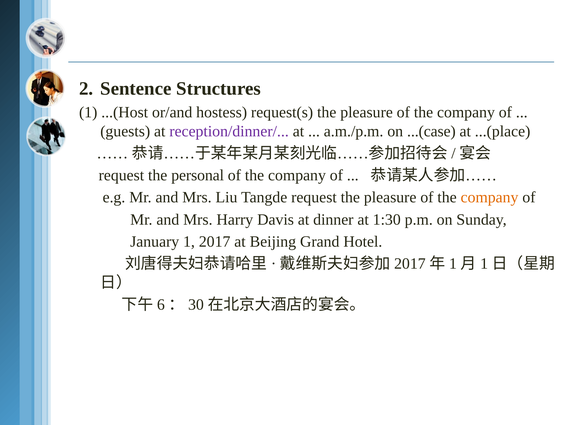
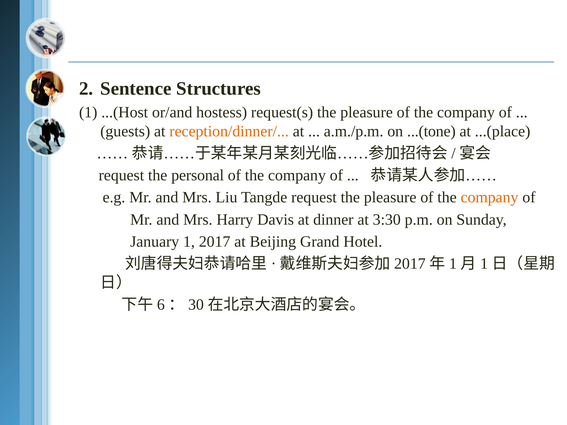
reception/dinner/ colour: purple -> orange (229, 131)
...(case: ...(case -> ...(tone (431, 131)
1:30: 1:30 -> 3:30 (387, 220)
